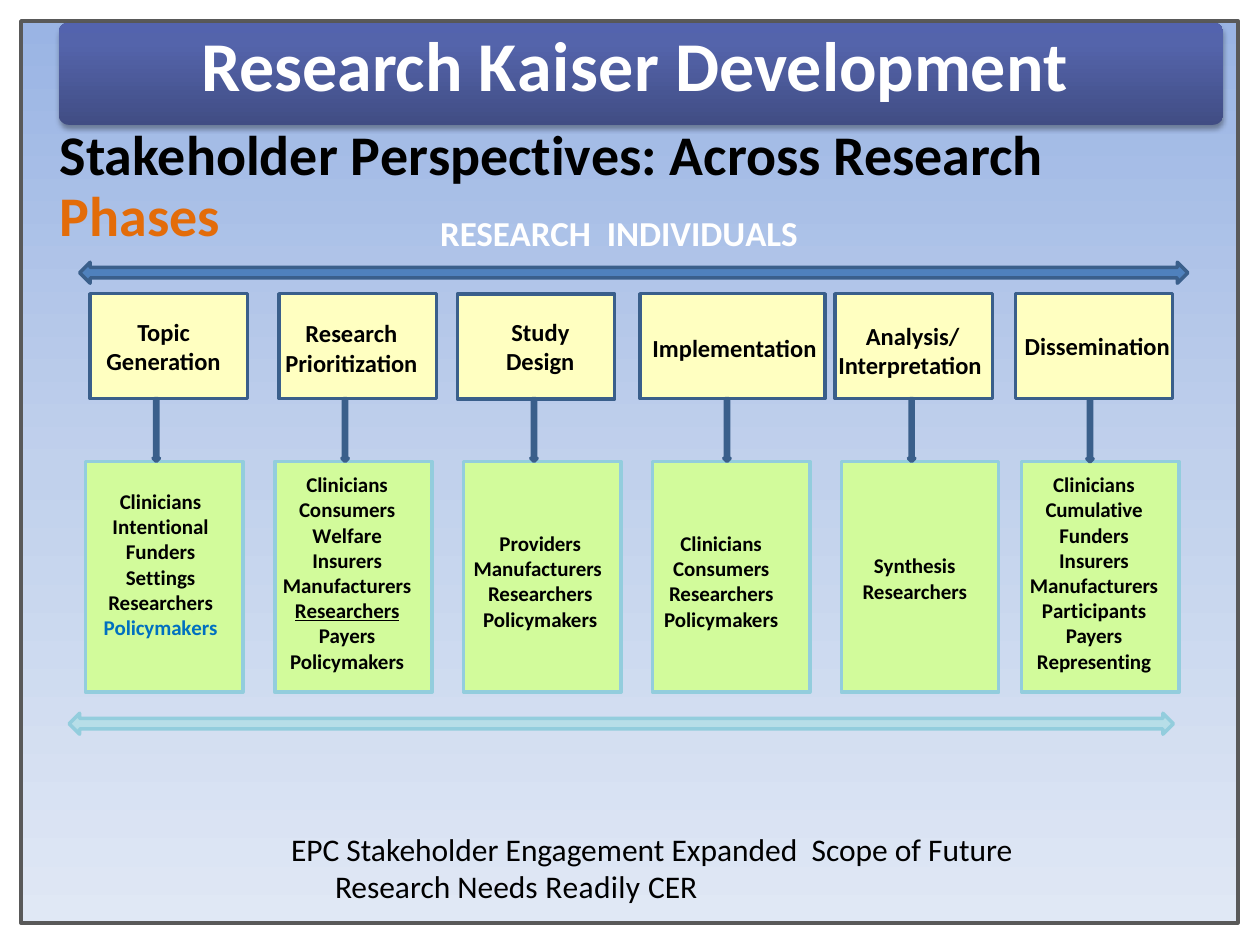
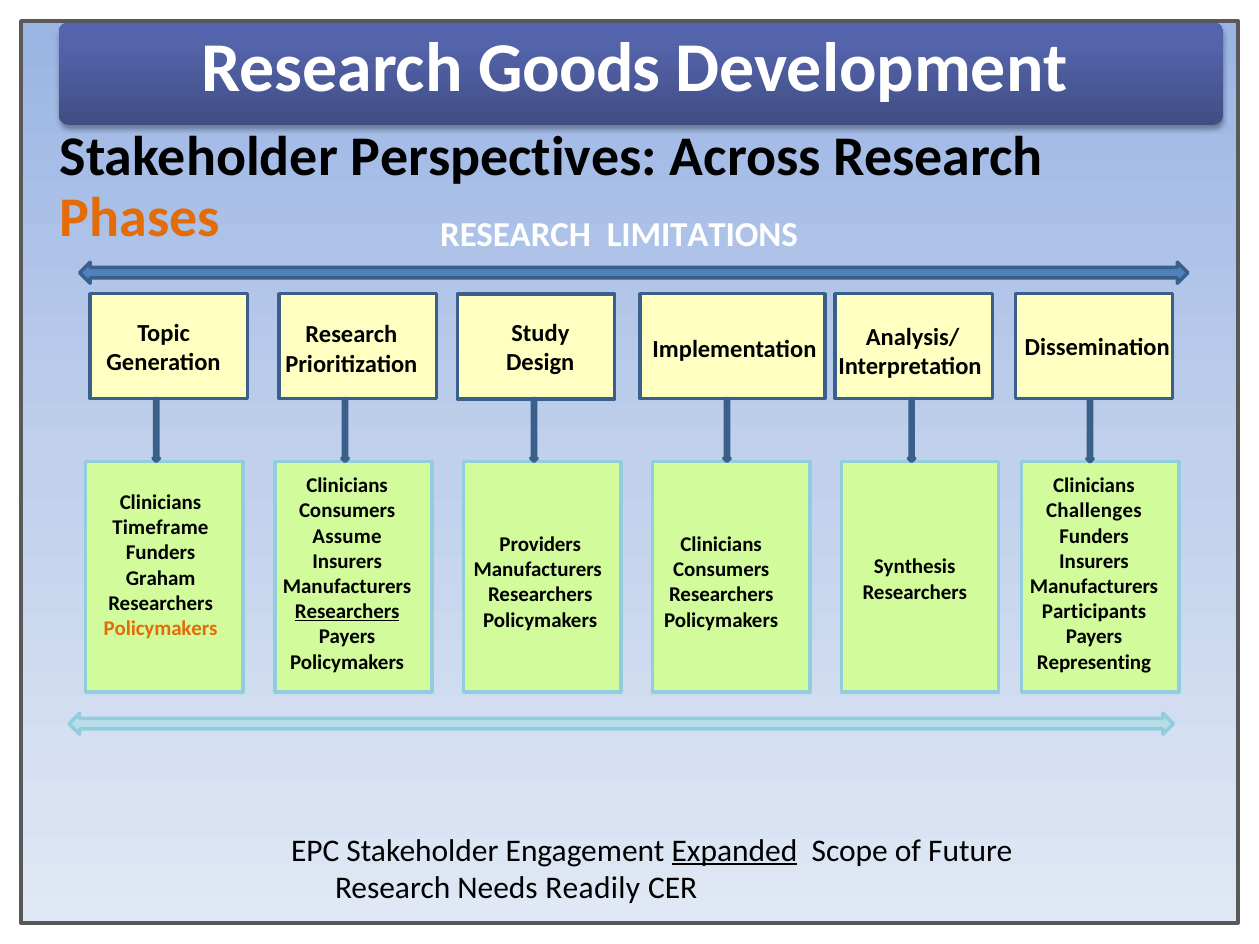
Kaiser: Kaiser -> Goods (570, 69)
INDIVIDUALS: INDIVIDUALS -> LIMITATIONS (702, 235)
Cumulative: Cumulative -> Challenges (1094, 511)
Intentional: Intentional -> Timeframe (160, 528)
Welfare: Welfare -> Assume (347, 536)
Settings: Settings -> Graham (161, 578)
Policymakers colour: blue -> orange (161, 629)
Expanded underline: none -> present (734, 851)
